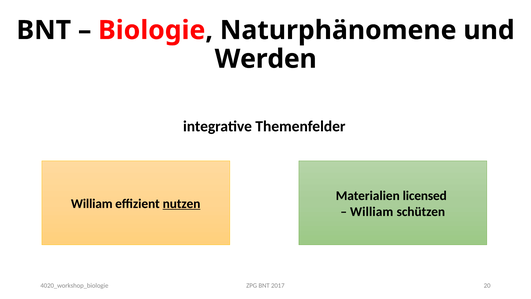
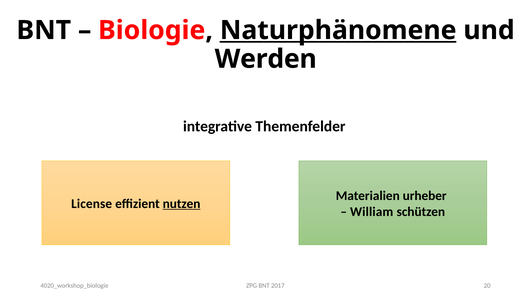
Naturphänomene underline: none -> present (338, 30)
licensed: licensed -> urheber (425, 196)
William: William -> License (92, 203)
